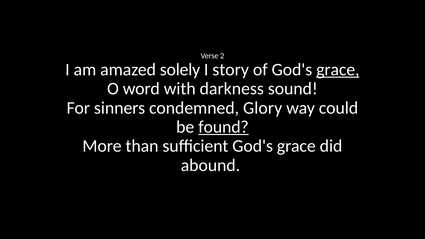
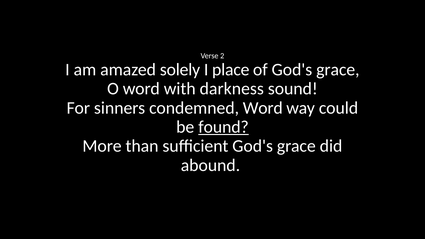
story: story -> place (231, 70)
grace underline: present -> none (338, 70)
condemned Glory: Glory -> Word (263, 108)
